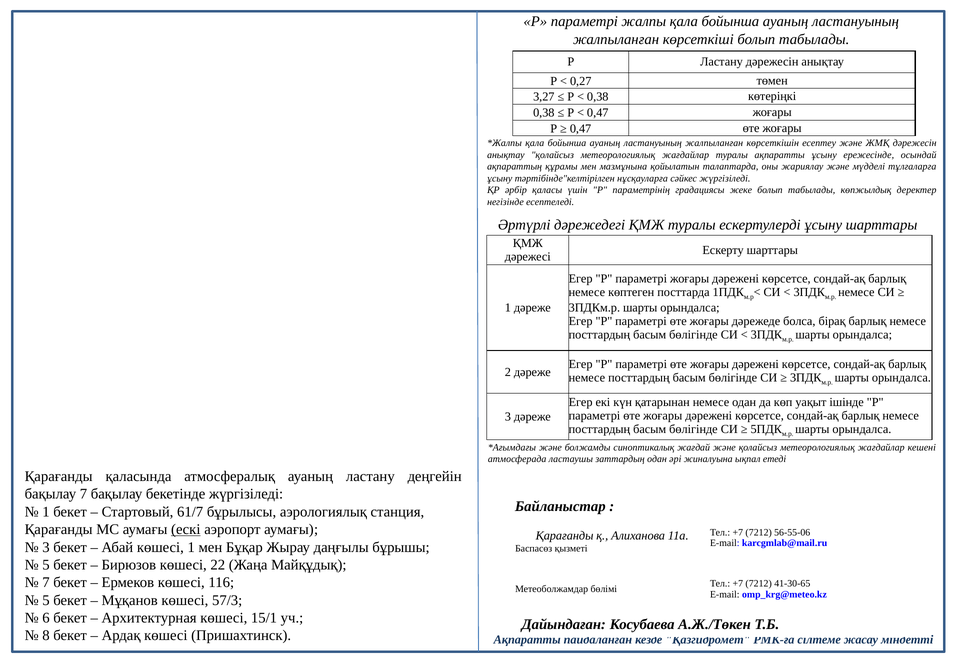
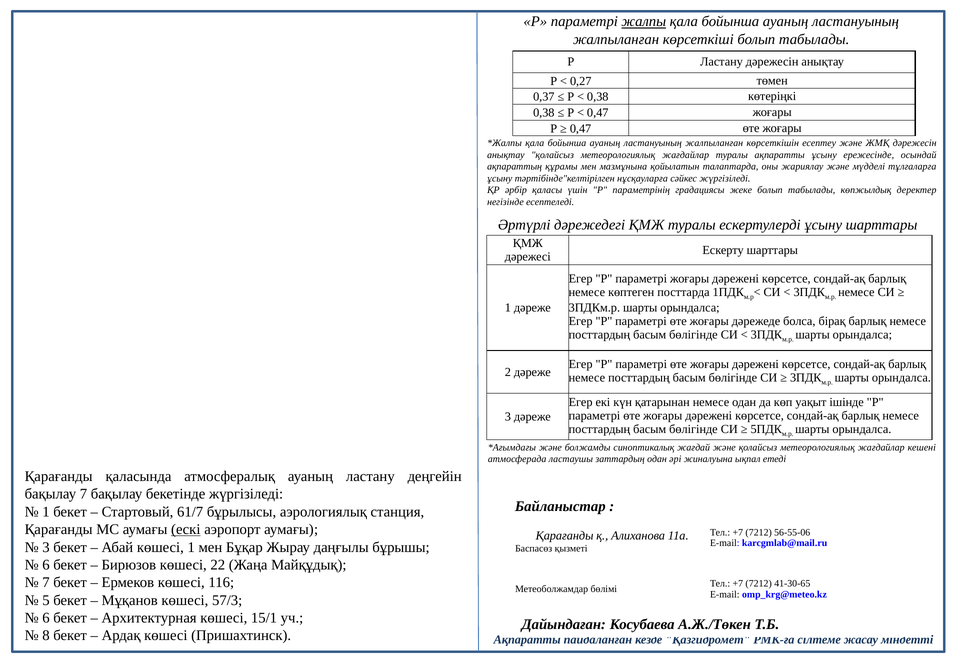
жалпы underline: none -> present (644, 22)
3,27: 3,27 -> 0,37 (544, 97)
5: 5 -> 6 (46, 564)
